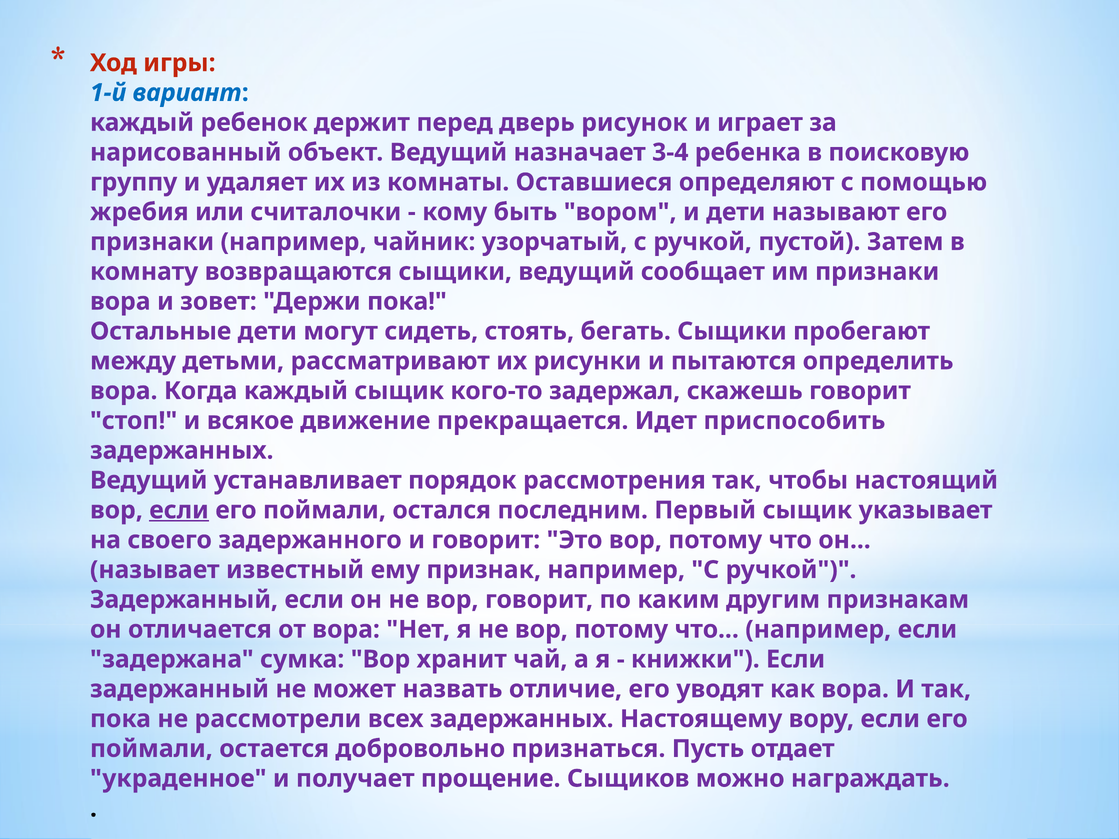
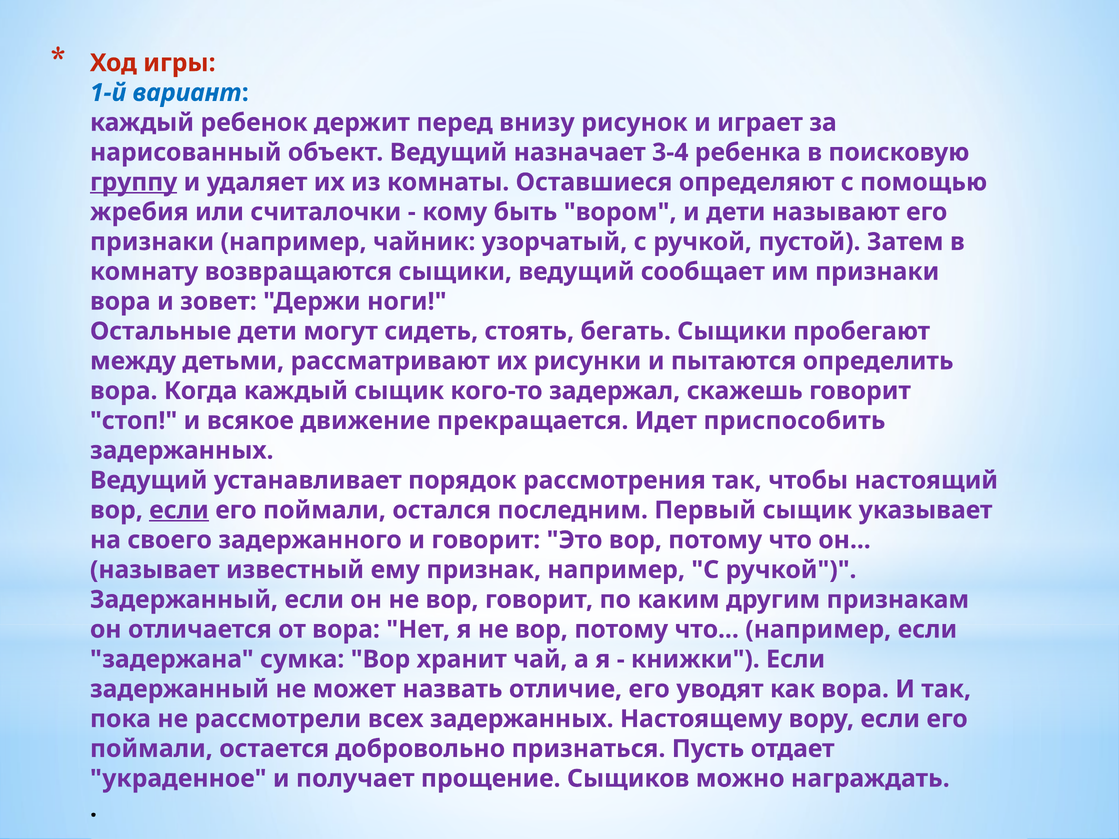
дверь: дверь -> внизу (537, 123)
группу underline: none -> present (134, 182)
Держи пока: пока -> ноги (407, 302)
